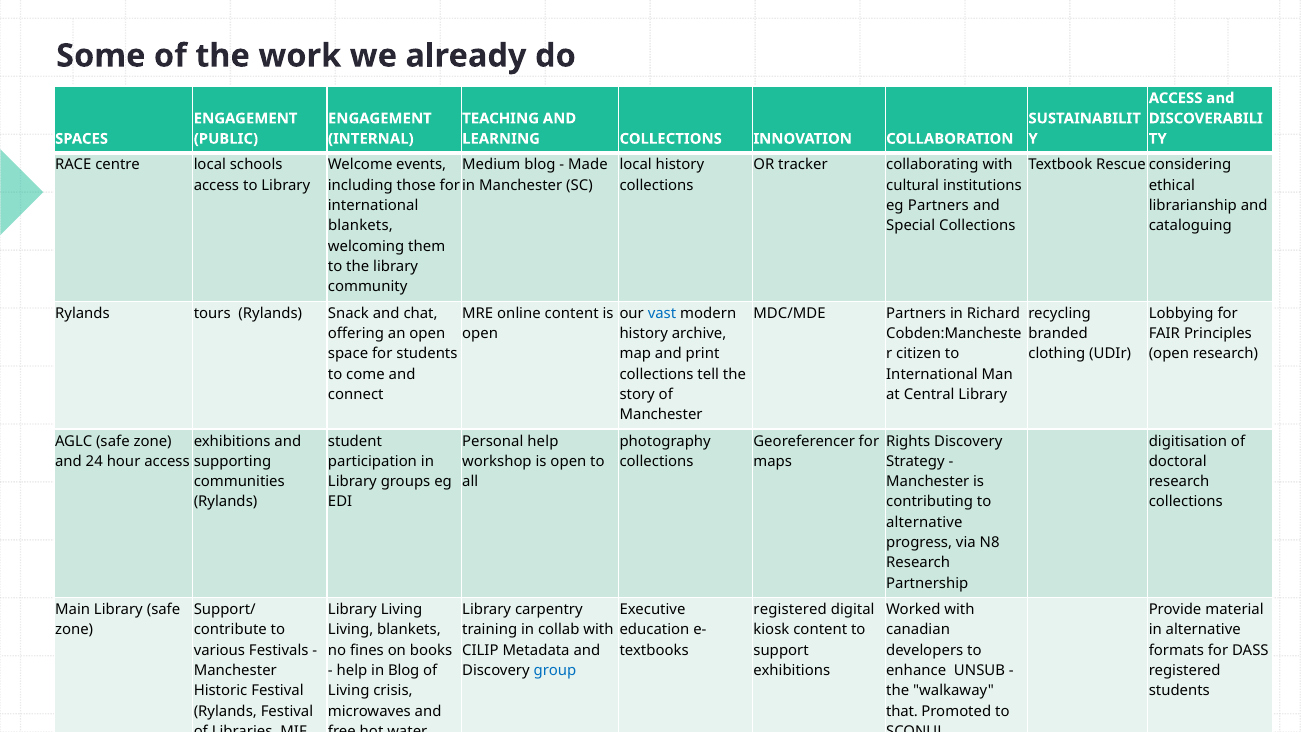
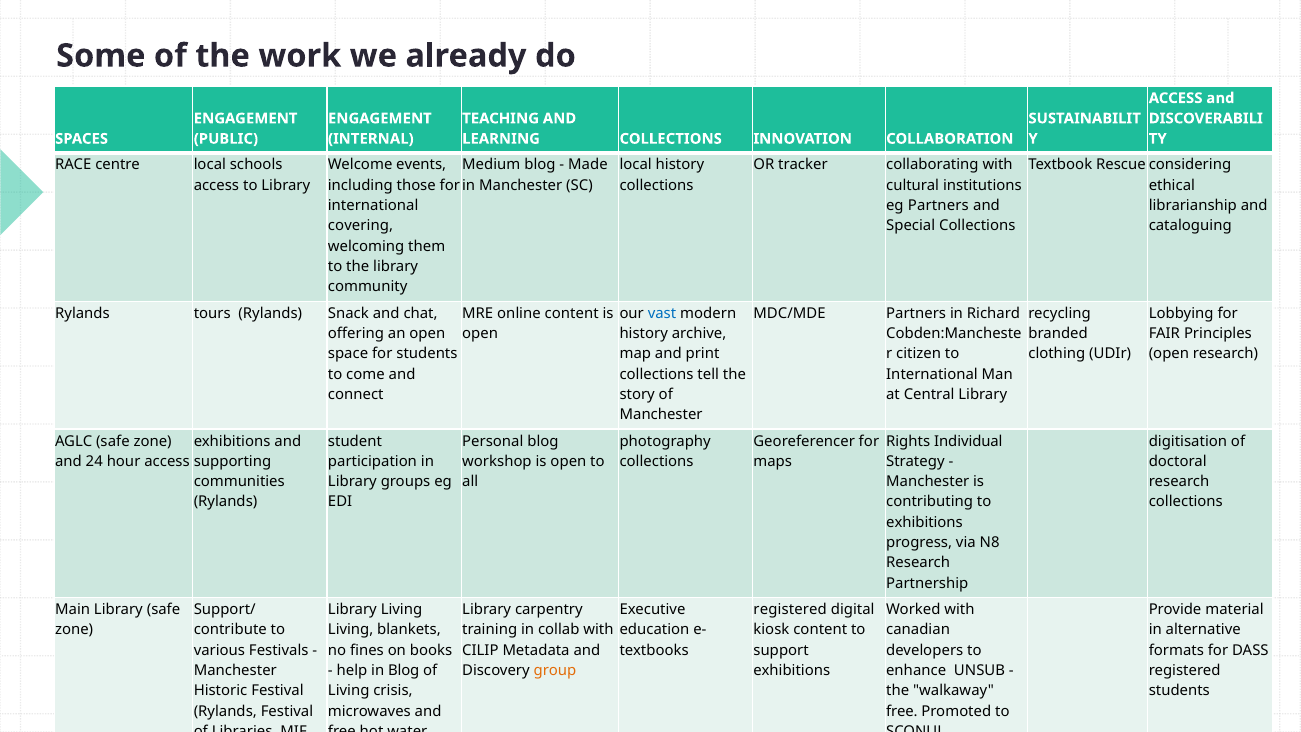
blankets: blankets -> covering (360, 226)
Personal help: help -> blog (543, 441)
Rights Discovery: Discovery -> Individual (968, 441)
alternative: alternative -> exhibitions (924, 522)
group colour: blue -> orange (555, 670)
that: that -> free (902, 711)
